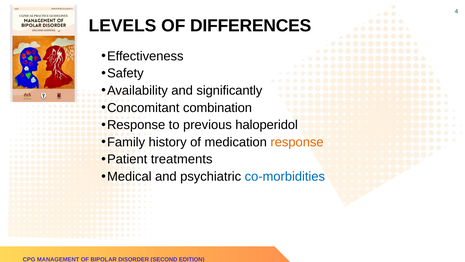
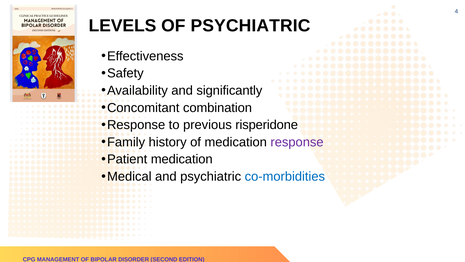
OF DIFFERENCES: DIFFERENCES -> PSYCHIATRIC (250, 26)
haloperidol: haloperidol -> risperidone (267, 125)
response colour: orange -> purple (297, 142)
Patient treatments: treatments -> medication (182, 159)
